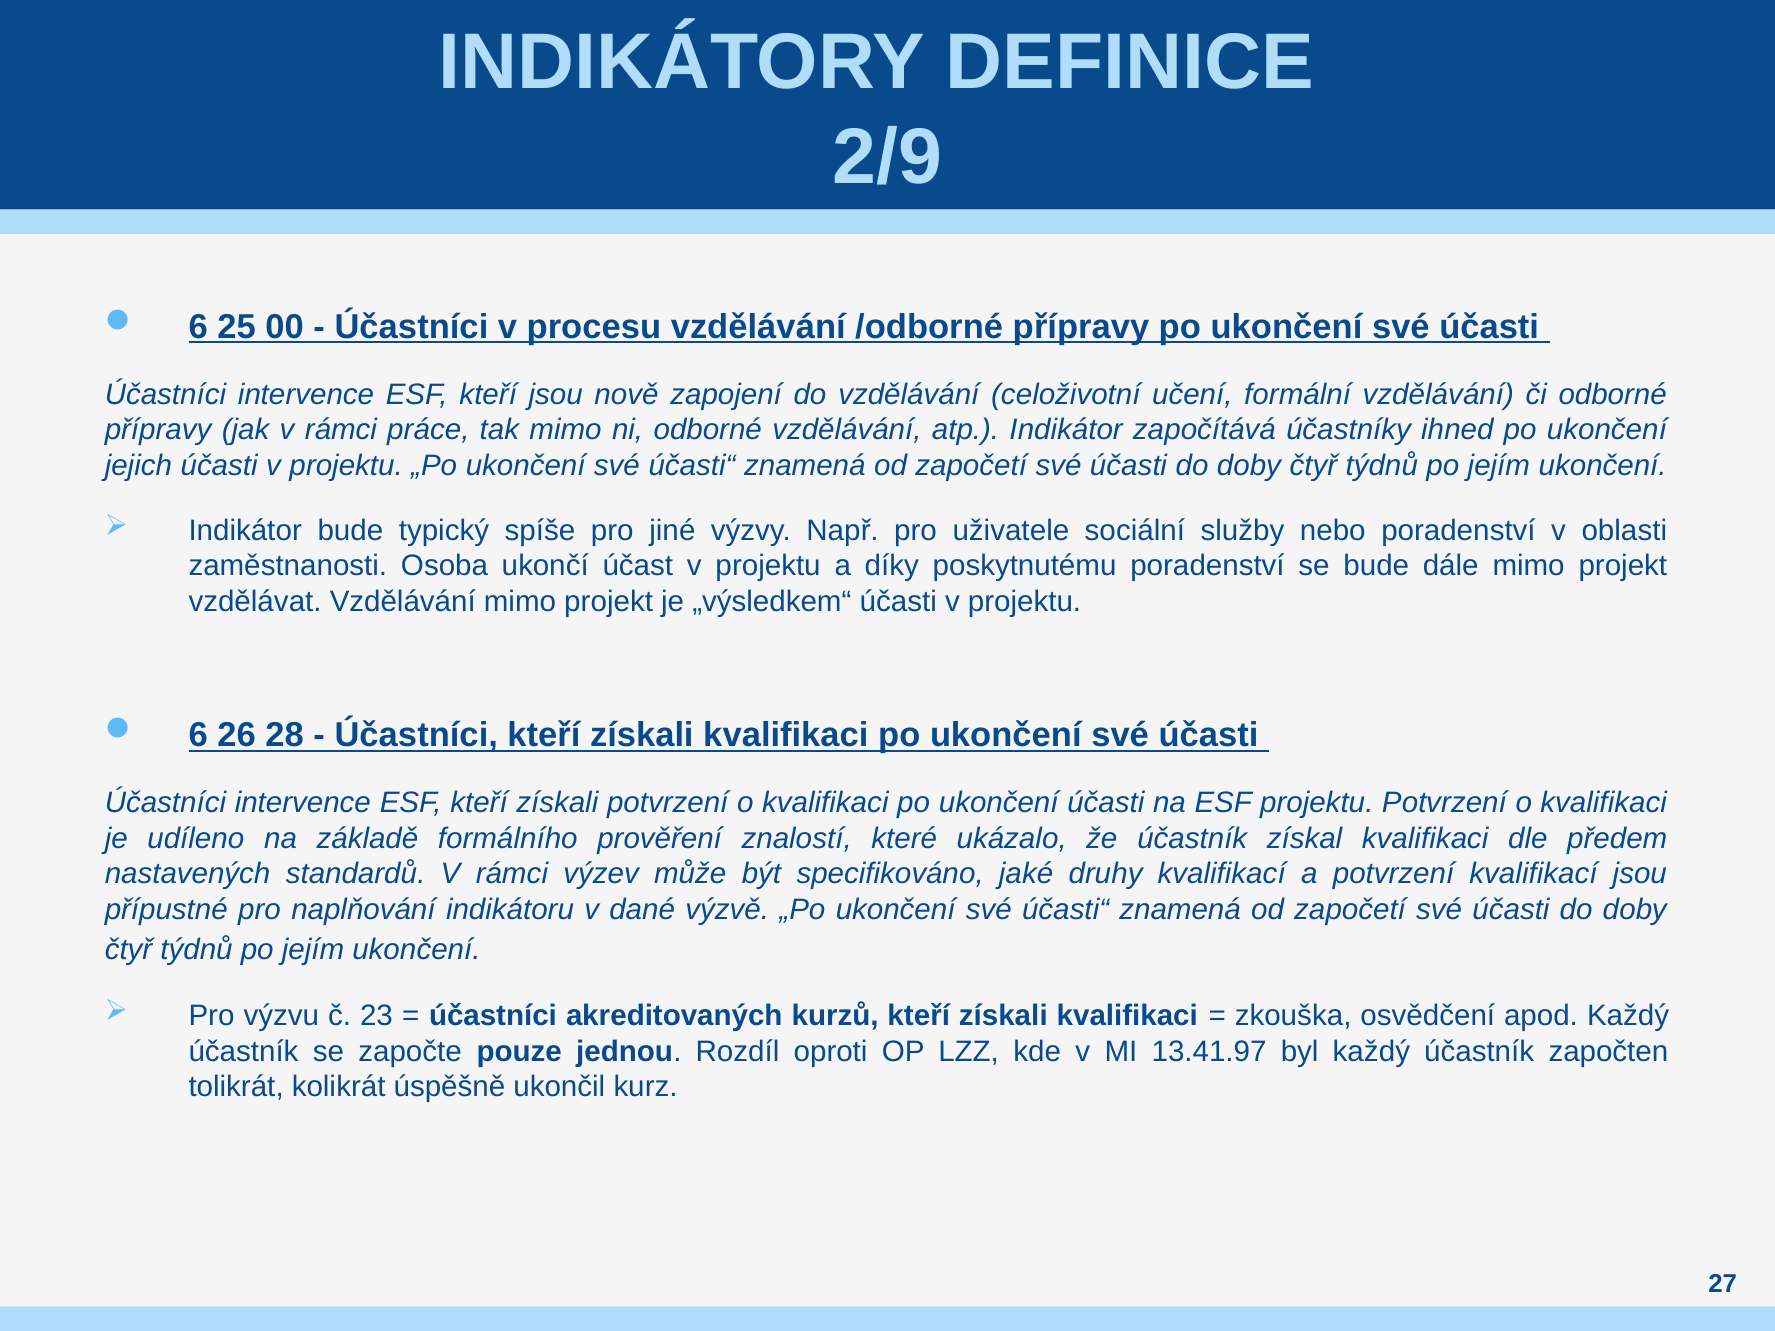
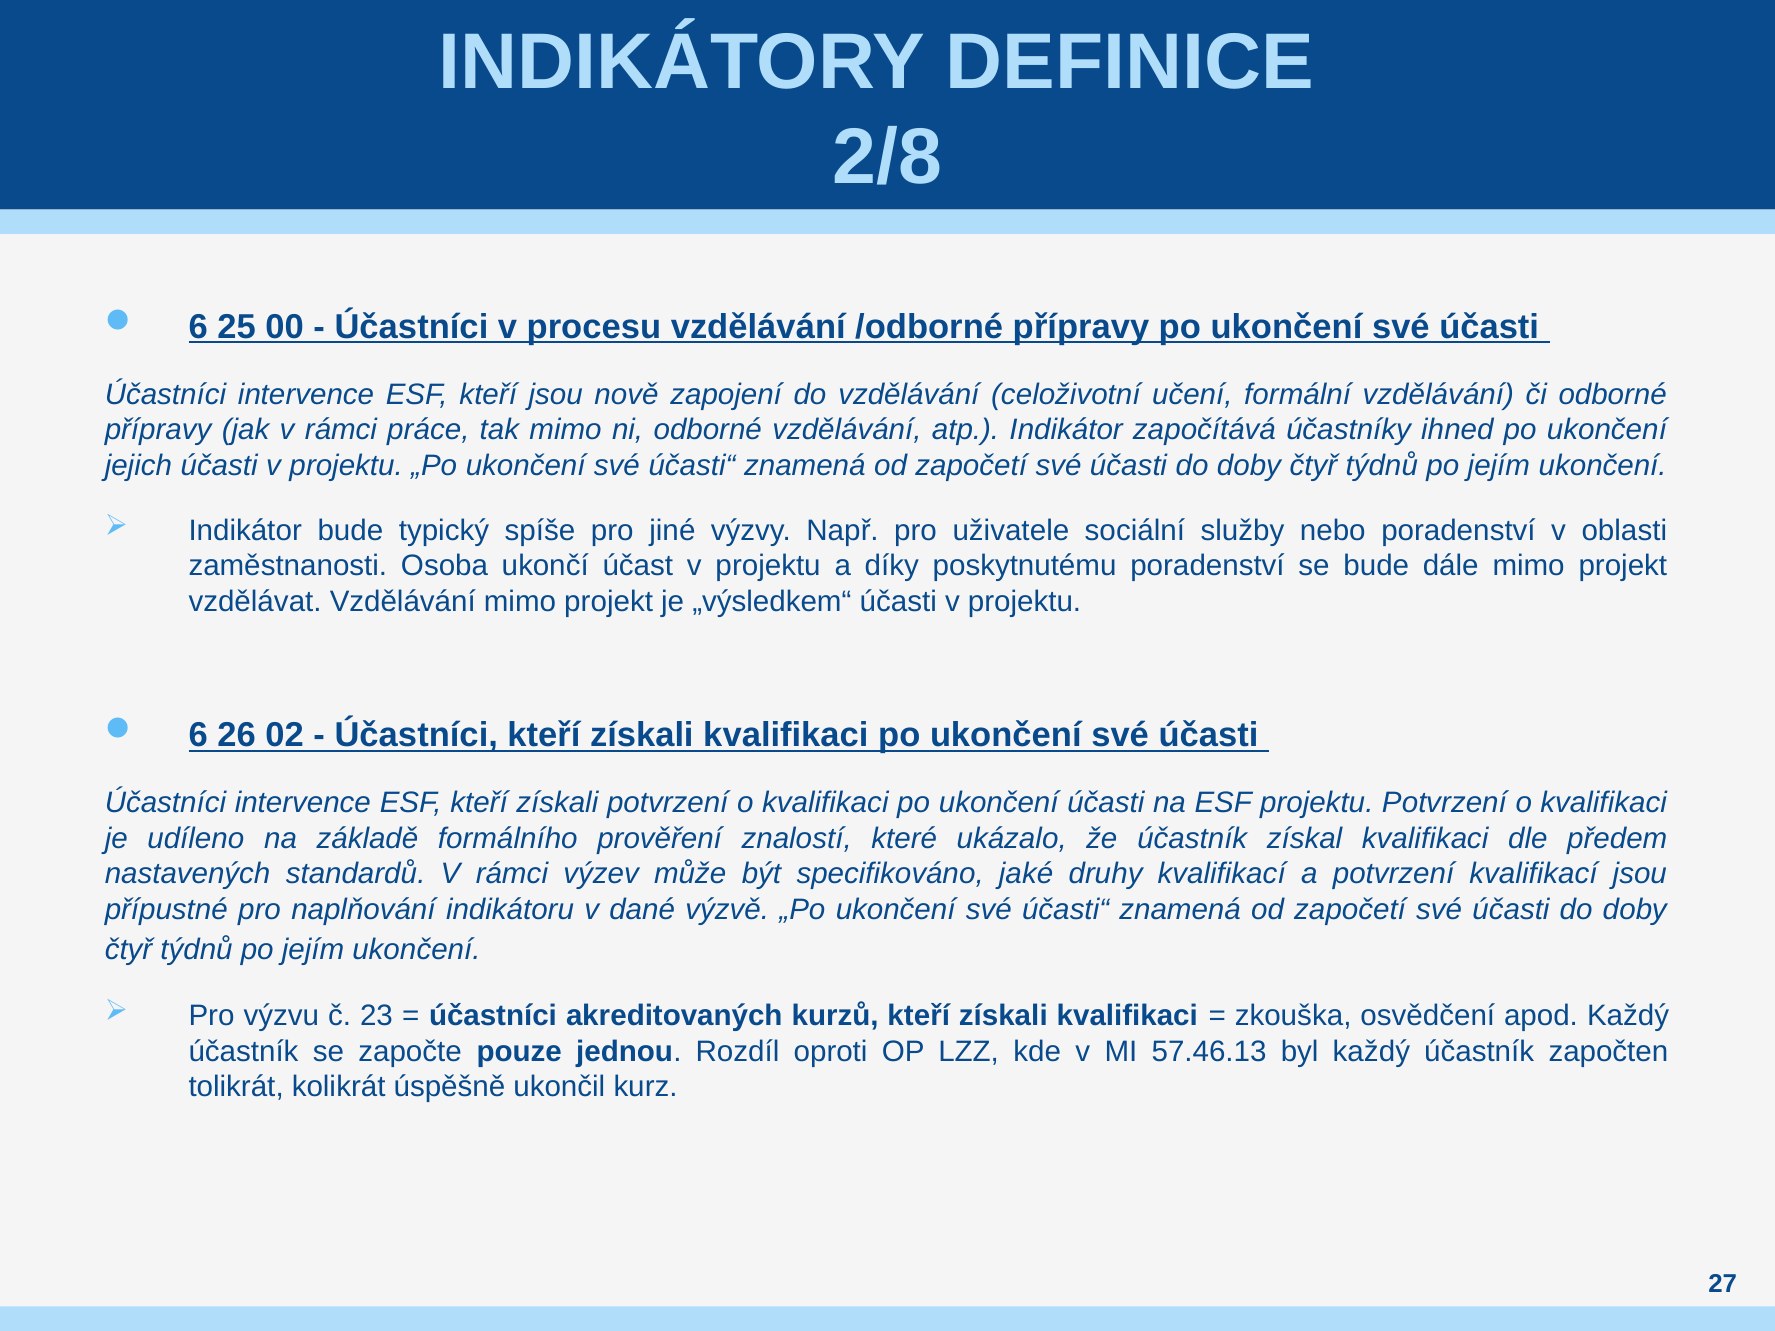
2/9: 2/9 -> 2/8 (887, 158)
28: 28 -> 02 (285, 735)
13.41.97: 13.41.97 -> 57.46.13 (1209, 1052)
